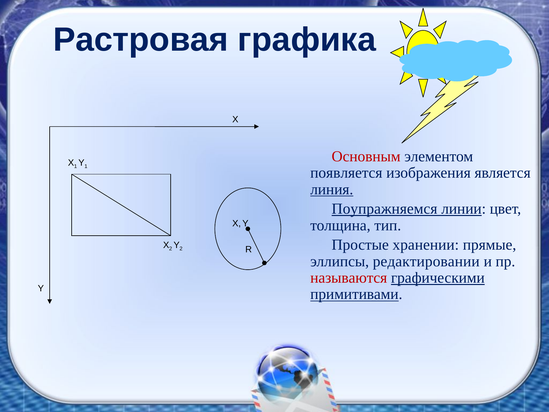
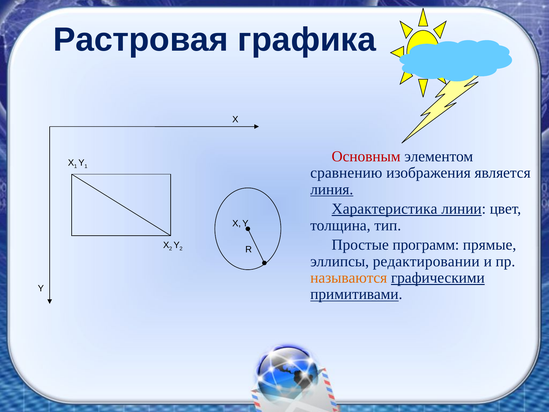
появляется: появляется -> сравнению (346, 173)
Поупражняемся: Поупражняемся -> Характеристика (385, 209)
хранении: хранении -> программ (426, 245)
называются colour: red -> orange (349, 278)
